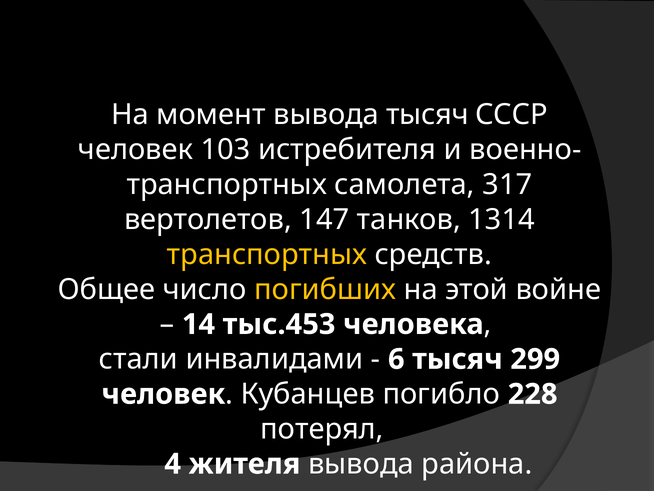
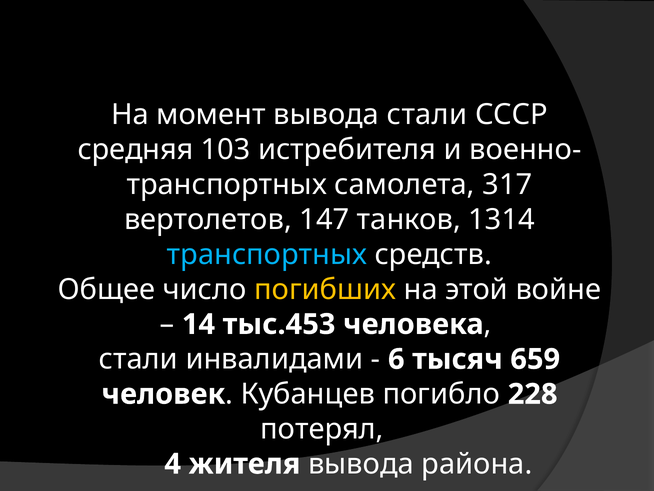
вывода тысяч: тысяч -> стали (427, 115)
человек: человек -> средняя (136, 150)
транспортных colour: yellow -> light blue (267, 254)
299: 299 -> 659 (535, 359)
